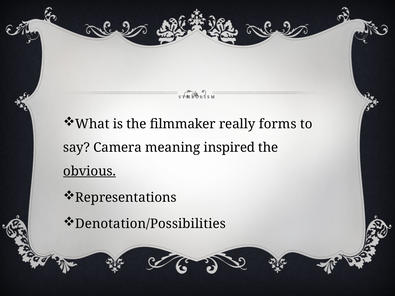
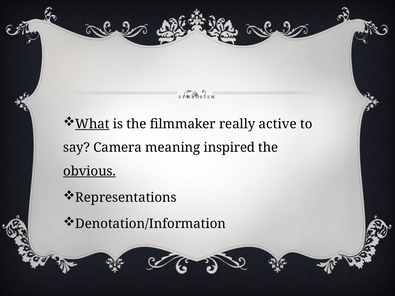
What underline: none -> present (92, 124)
forms: forms -> active (278, 124)
Denotation/Possibilities: Denotation/Possibilities -> Denotation/Information (151, 224)
